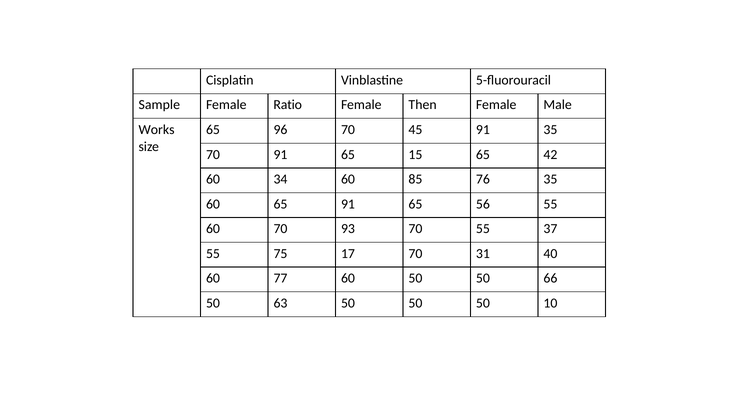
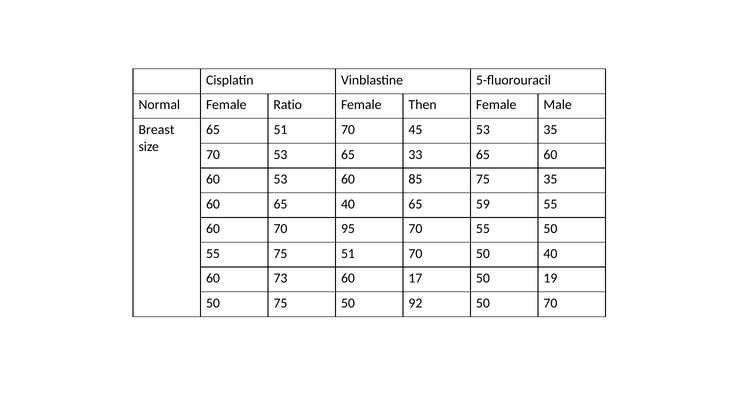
Sample: Sample -> Normal (159, 105)
Works: Works -> Breast (157, 130)
65 96: 96 -> 51 (280, 130)
45 91: 91 -> 53 (483, 130)
70 91: 91 -> 53 (280, 154)
15: 15 -> 33 (415, 154)
65 42: 42 -> 60 (550, 154)
60 34: 34 -> 53 (280, 179)
85 76: 76 -> 75 (483, 179)
65 91: 91 -> 40 (348, 204)
56: 56 -> 59 (483, 204)
93: 93 -> 95 (348, 229)
55 37: 37 -> 50 (550, 229)
75 17: 17 -> 51 (348, 254)
70 31: 31 -> 50 (483, 254)
77: 77 -> 73 (280, 278)
60 50: 50 -> 17 (415, 278)
66: 66 -> 19 (550, 278)
50 63: 63 -> 75 (280, 303)
50: 50 -> 92 (415, 303)
50 10: 10 -> 70 (550, 303)
